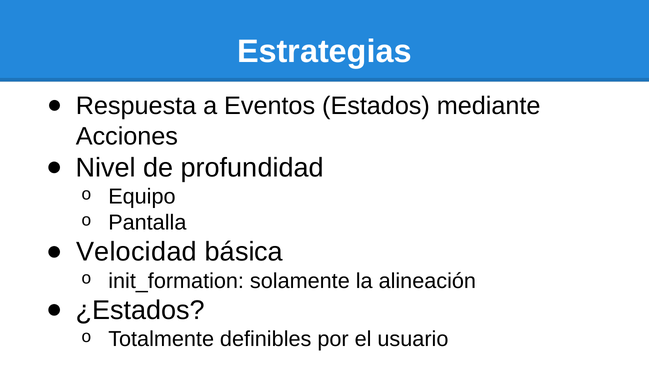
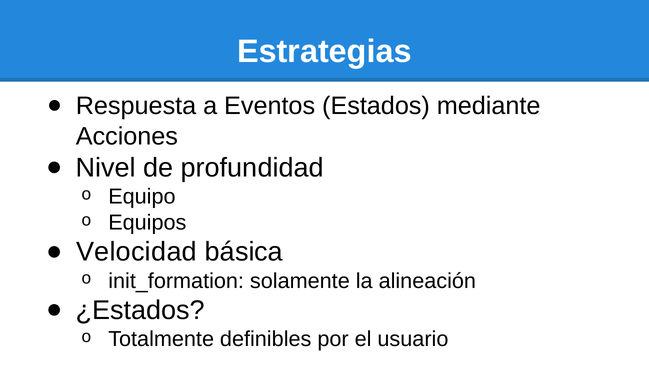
Pantalla: Pantalla -> Equipos (147, 223)
